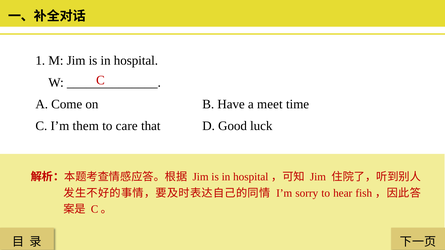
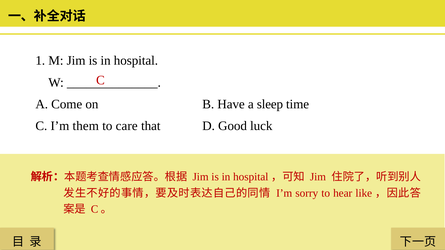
meet: meet -> sleep (270, 104)
fish: fish -> like (364, 193)
